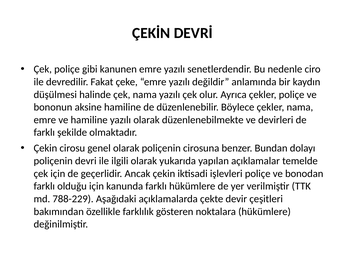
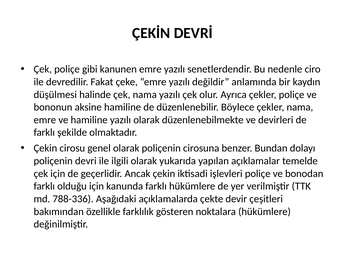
788-229: 788-229 -> 788-336 (73, 199)
